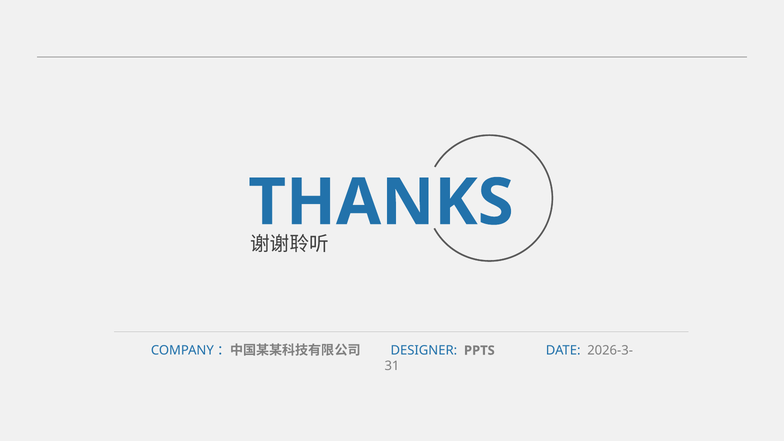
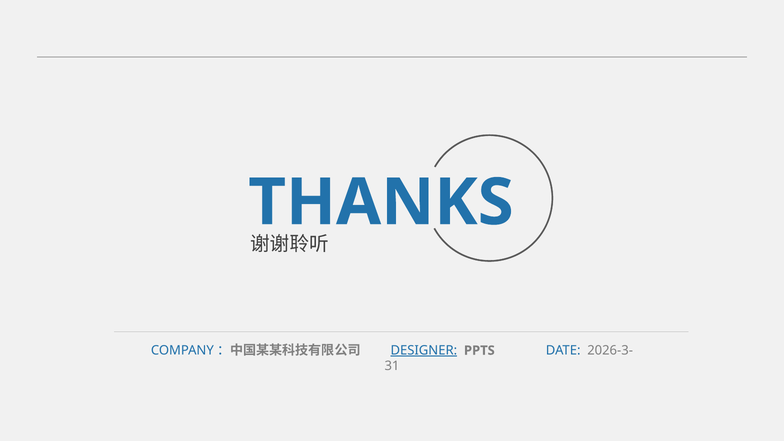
DESIGNER underline: none -> present (424, 350)
